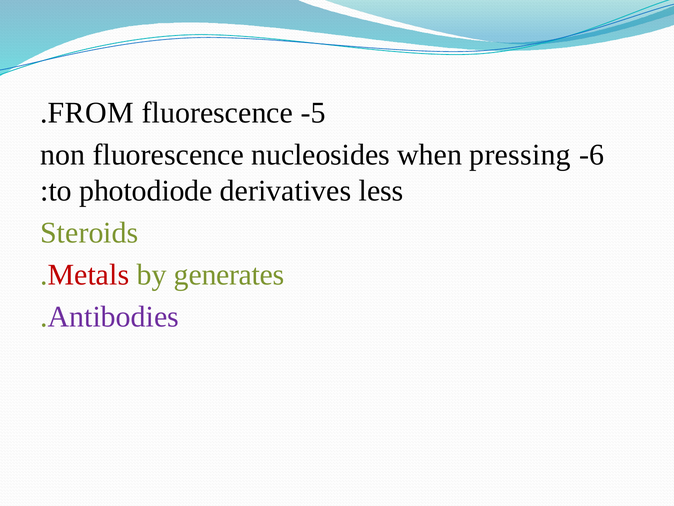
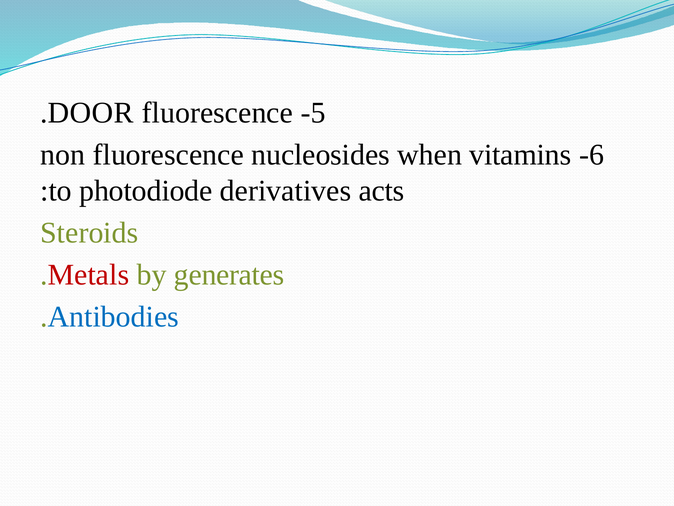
FROM: FROM -> DOOR (91, 113)
pressing: pressing -> vitamins (520, 155)
less: less -> acts (381, 191)
Antibodies colour: purple -> blue (113, 316)
